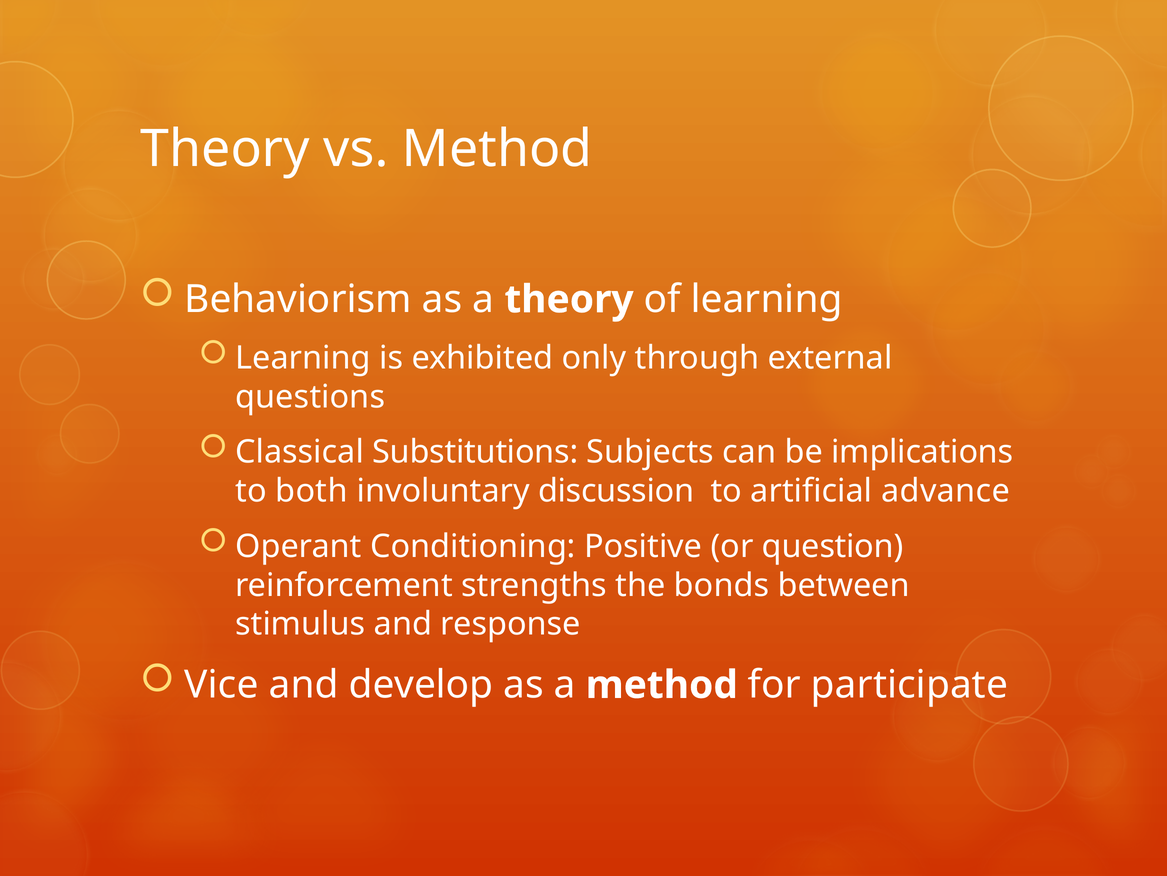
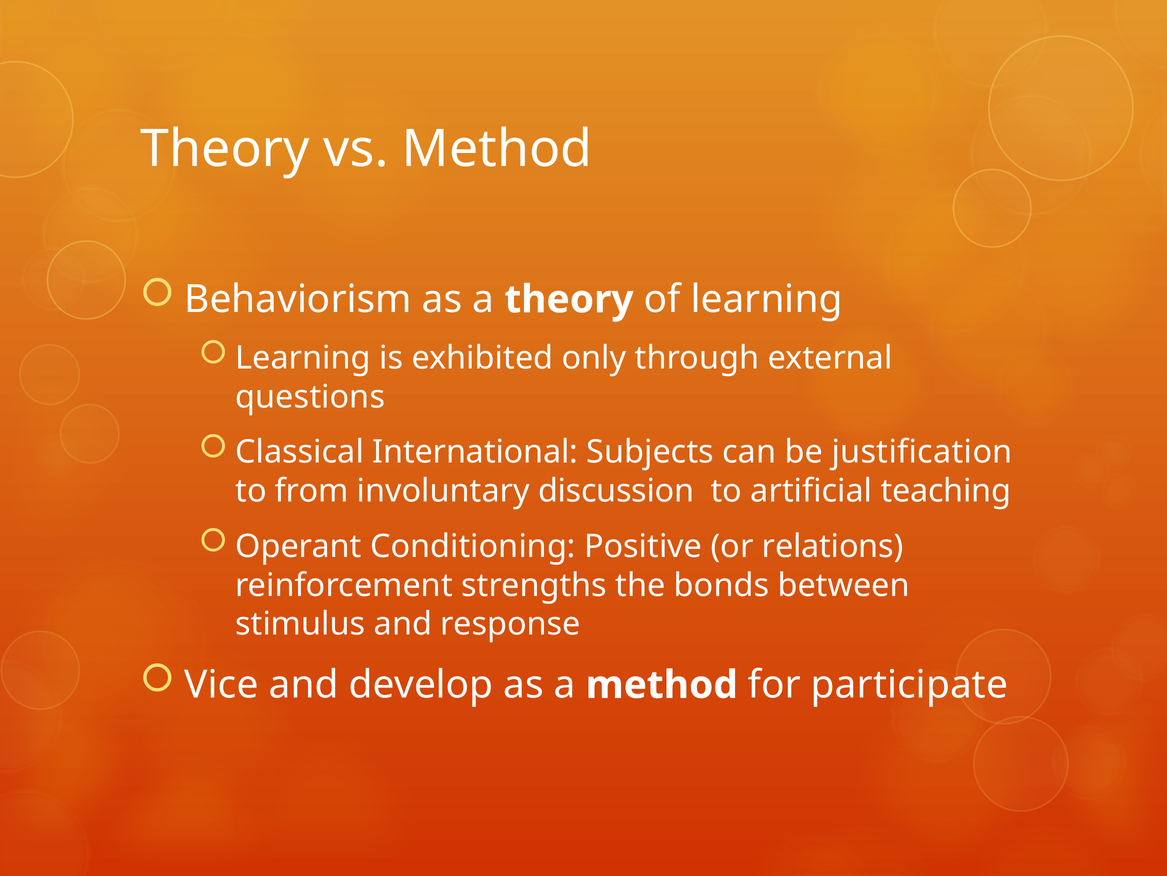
Substitutions: Substitutions -> International (475, 452)
implications: implications -> justification (922, 452)
both: both -> from (312, 491)
advance: advance -> teaching (946, 491)
question: question -> relations (833, 546)
